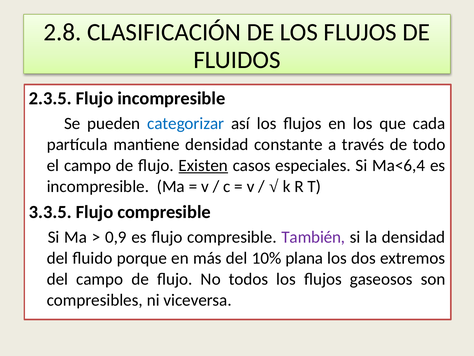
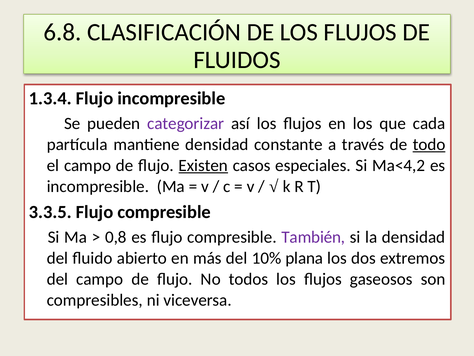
2.8: 2.8 -> 6.8 (63, 32)
2.3.5: 2.3.5 -> 1.3.4 (50, 98)
categorizar colour: blue -> purple (186, 123)
todo underline: none -> present (429, 144)
Ma<6,4: Ma<6,4 -> Ma<4,2 (399, 165)
0,9: 0,9 -> 0,8 (116, 237)
porque: porque -> abierto (142, 258)
